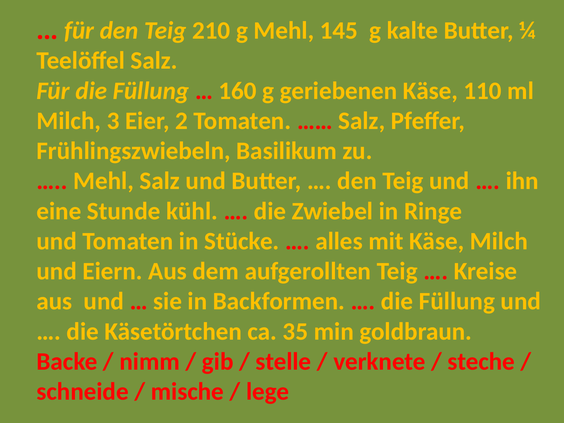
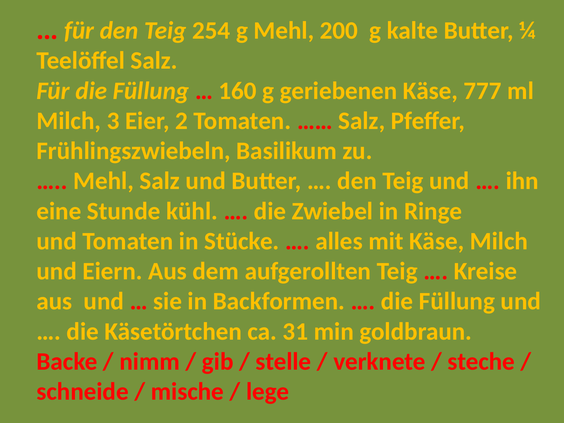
210: 210 -> 254 (211, 31)
145: 145 -> 200 (339, 31)
110: 110 -> 777 (483, 91)
35: 35 -> 31 (295, 331)
